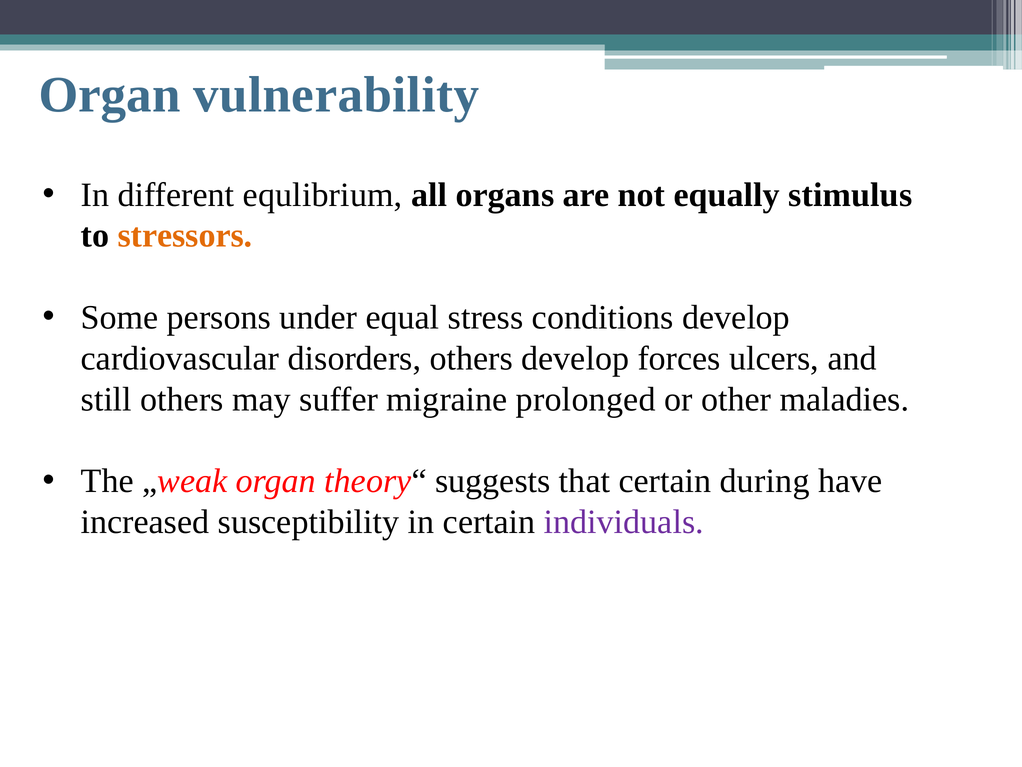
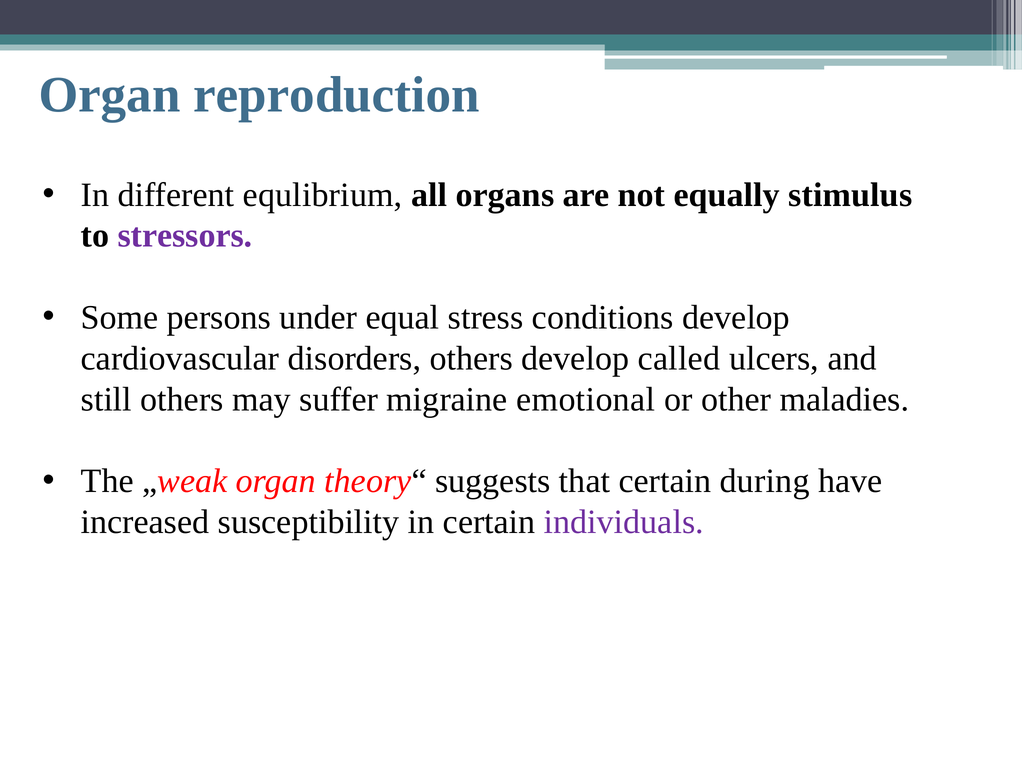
vulnerability: vulnerability -> reproduction (336, 95)
stressors colour: orange -> purple (185, 236)
forces: forces -> called (679, 358)
prolonged: prolonged -> emotional (586, 399)
